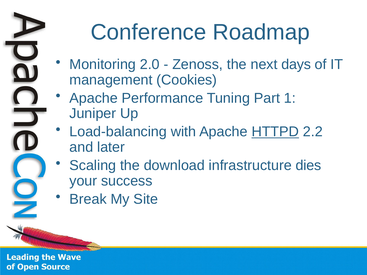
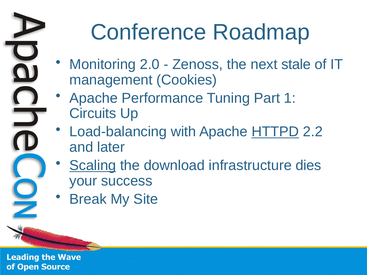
days: days -> stale (296, 65)
Juniper: Juniper -> Circuits (93, 114)
Scaling underline: none -> present (93, 166)
